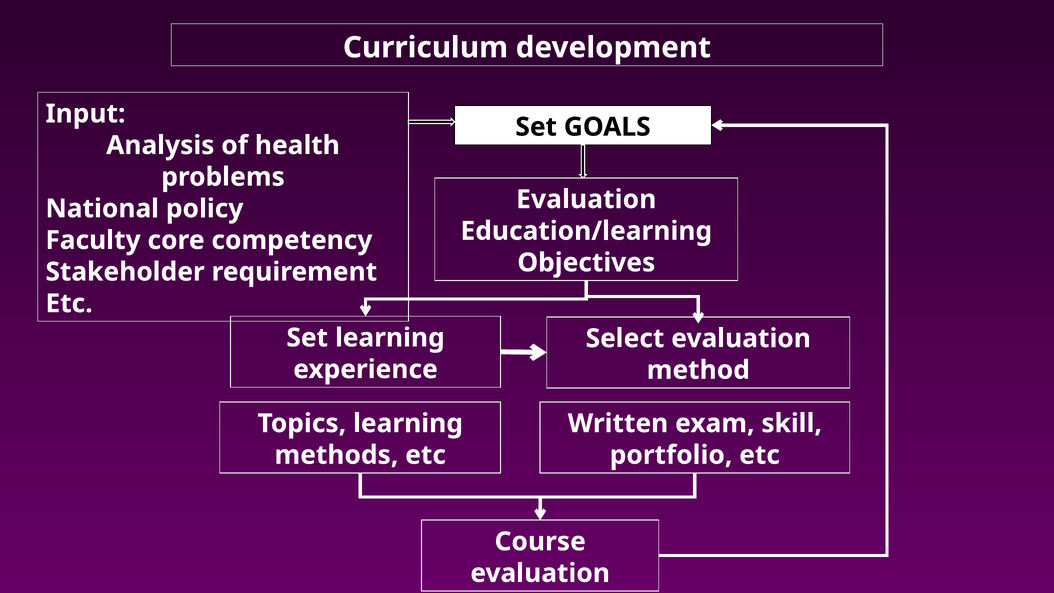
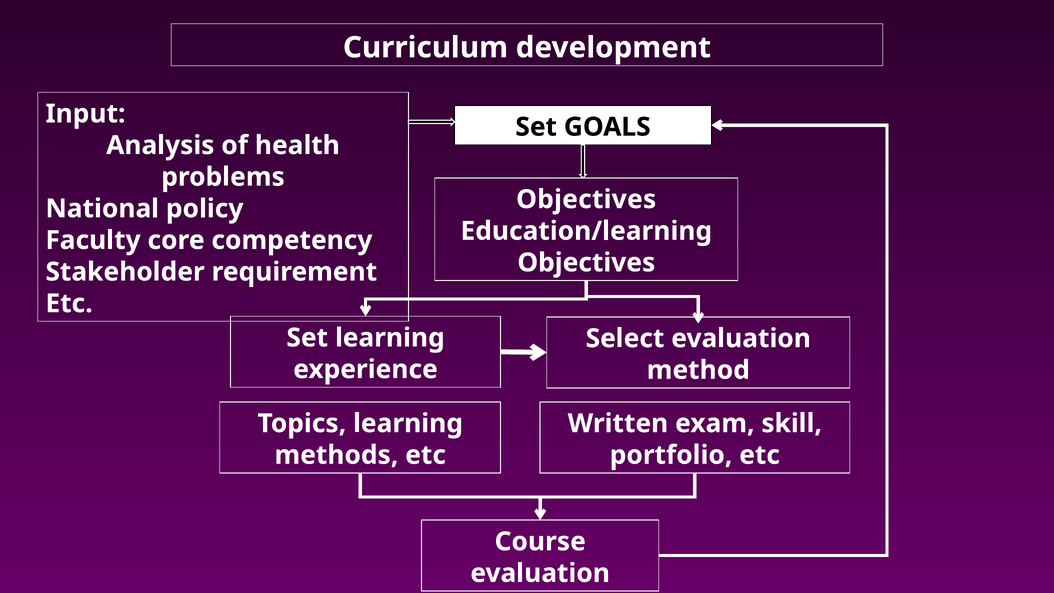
Evaluation: Evaluation -> Objectives (586, 199)
